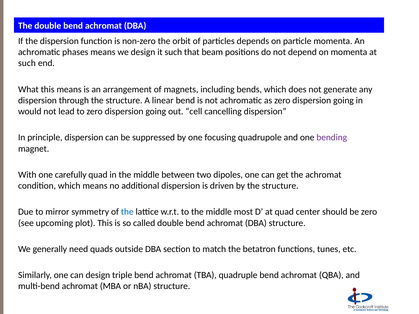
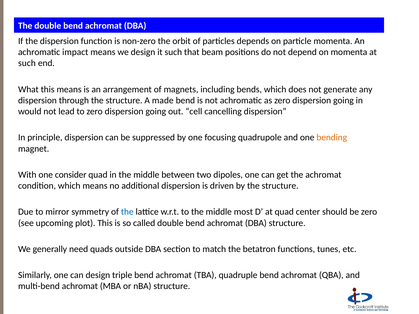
phases: phases -> impact (75, 52)
linear: linear -> made (163, 100)
bending colour: purple -> orange (332, 138)
carefully: carefully -> consider (71, 175)
